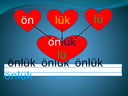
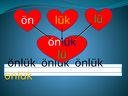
önlük colour: light blue -> yellow (18, 76)
